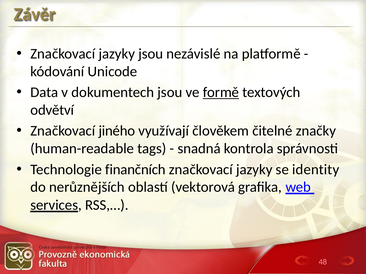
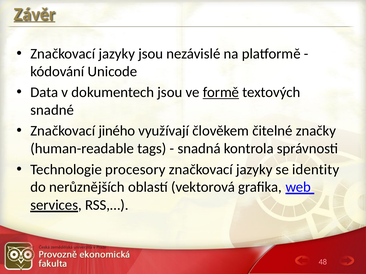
Závěr underline: none -> present (35, 14)
odvětví: odvětví -> snadné (52, 110)
finančních: finančních -> procesory (135, 170)
